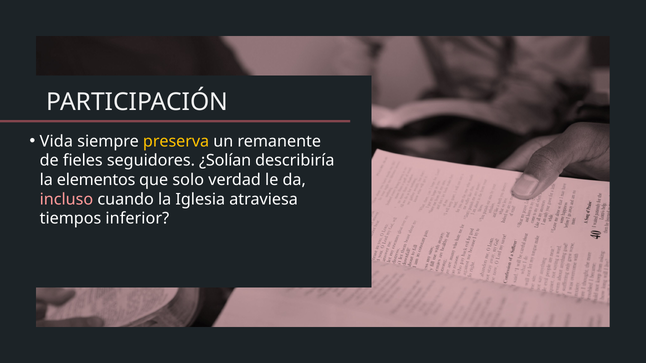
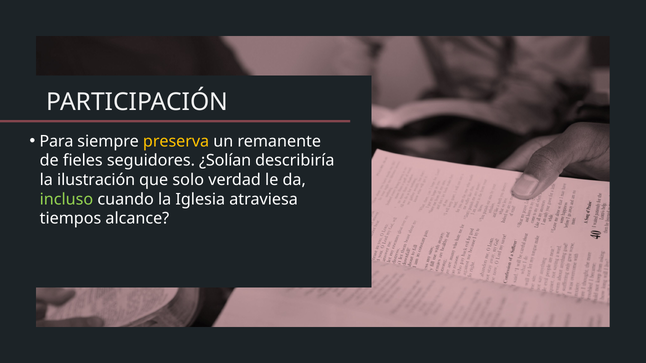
Vida: Vida -> Para (56, 141)
elementos: elementos -> ilustración (96, 180)
incluso colour: pink -> light green (66, 199)
inferior: inferior -> alcance (137, 219)
